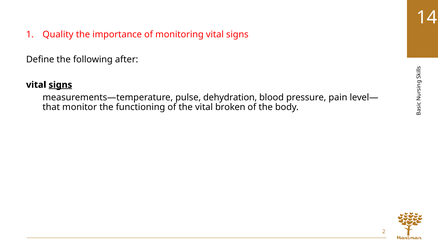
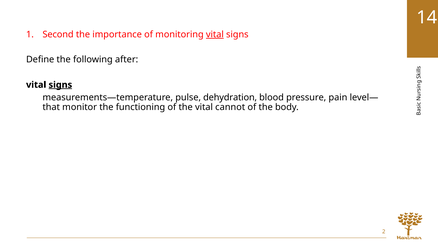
Quality: Quality -> Second (58, 35)
vital underline: none -> present (215, 35)
broken: broken -> cannot (230, 107)
